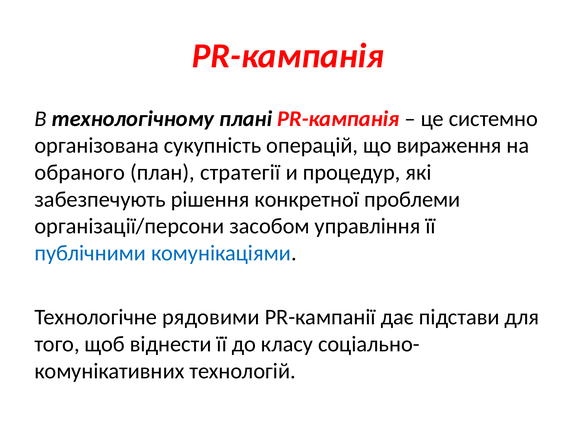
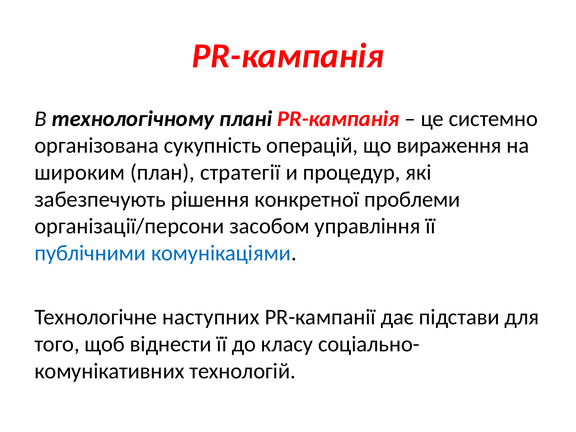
обраного: обраного -> широким (80, 172)
рядовими: рядовими -> наступних (211, 317)
